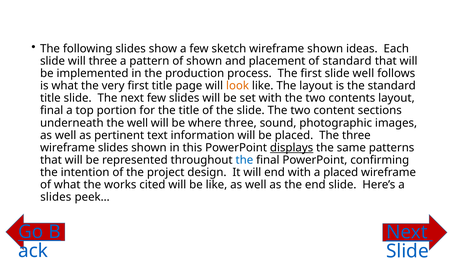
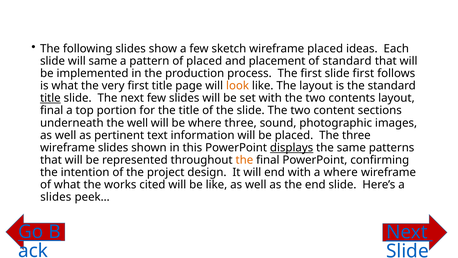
wireframe shown: shown -> placed (325, 49)
will three: three -> same (103, 61)
of shown: shown -> placed (204, 61)
slide well: well -> first (363, 73)
title underline: none -> present (50, 98)
the colour: blue -> orange (244, 160)
a placed: placed -> where (341, 172)
